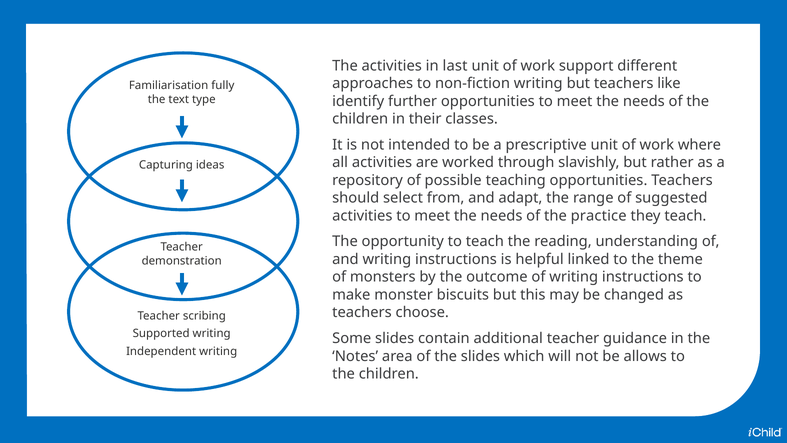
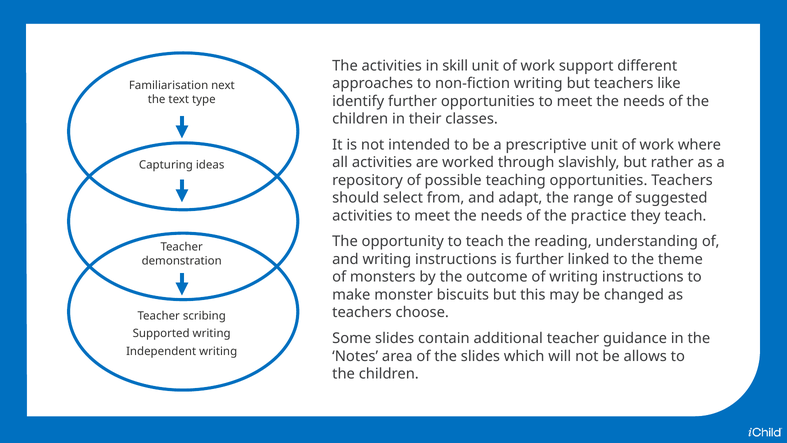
last: last -> skill (455, 66)
fully: fully -> next (223, 86)
is helpful: helpful -> further (540, 259)
